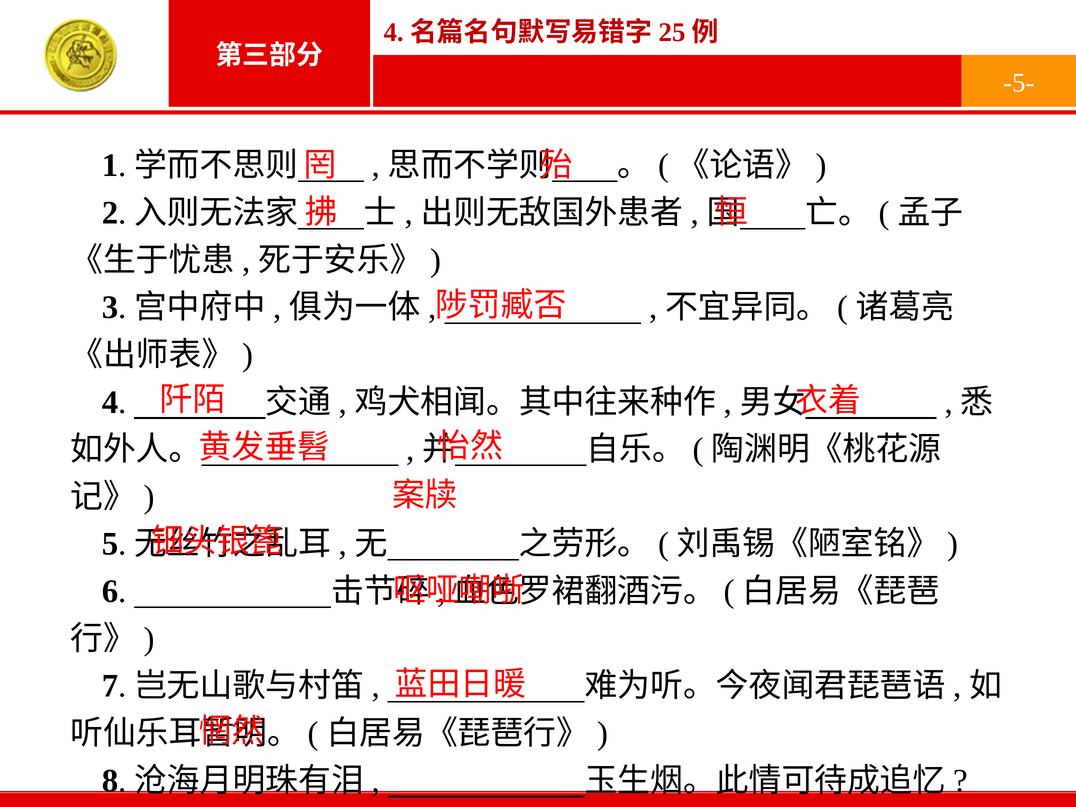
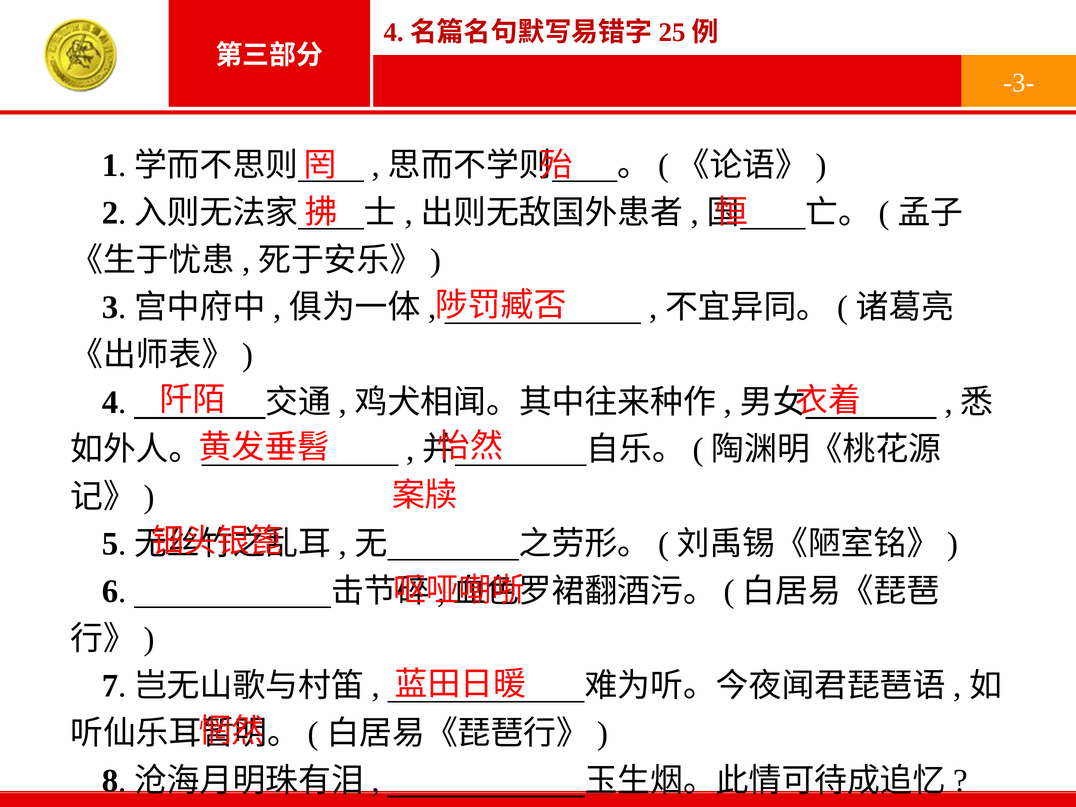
-5-: -5- -> -3- (1019, 83)
